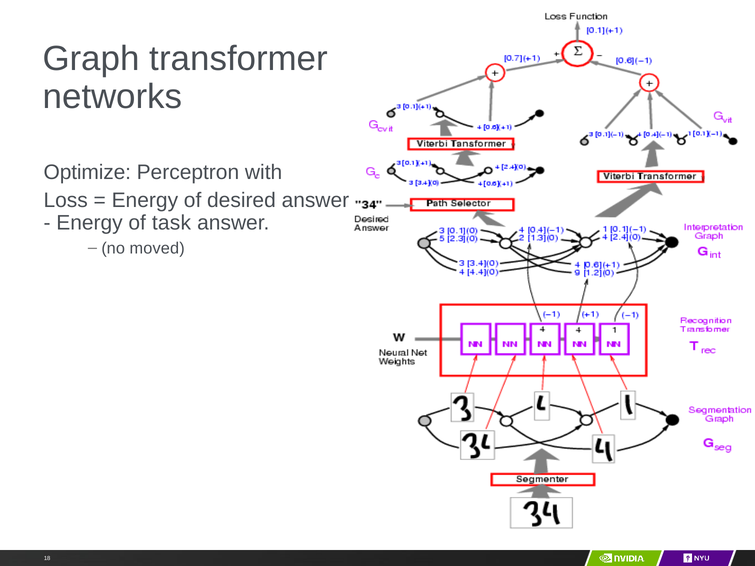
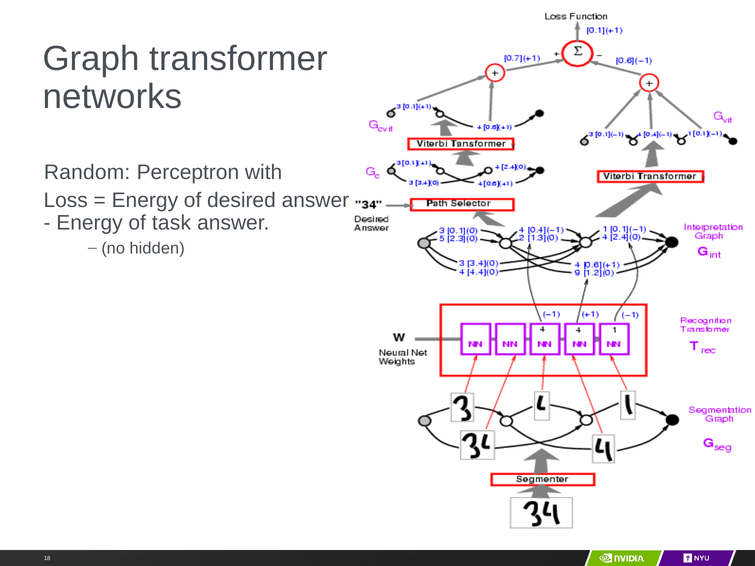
Optimize: Optimize -> Random (87, 172)
moved: moved -> hidden (157, 248)
